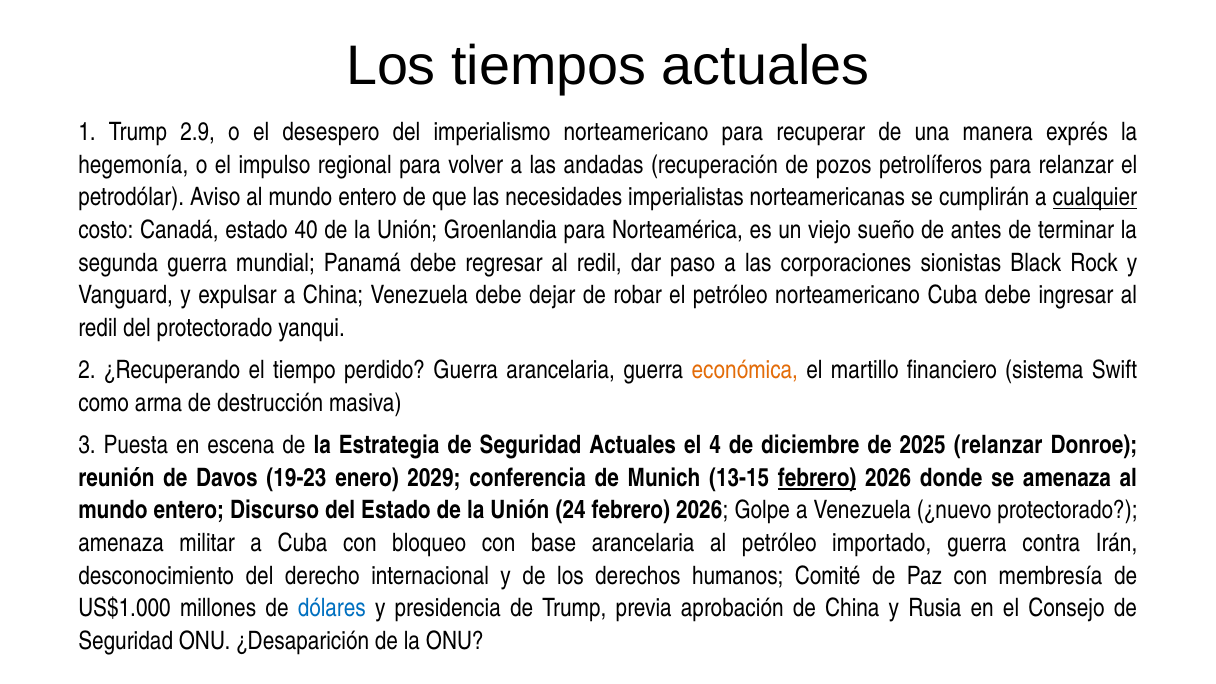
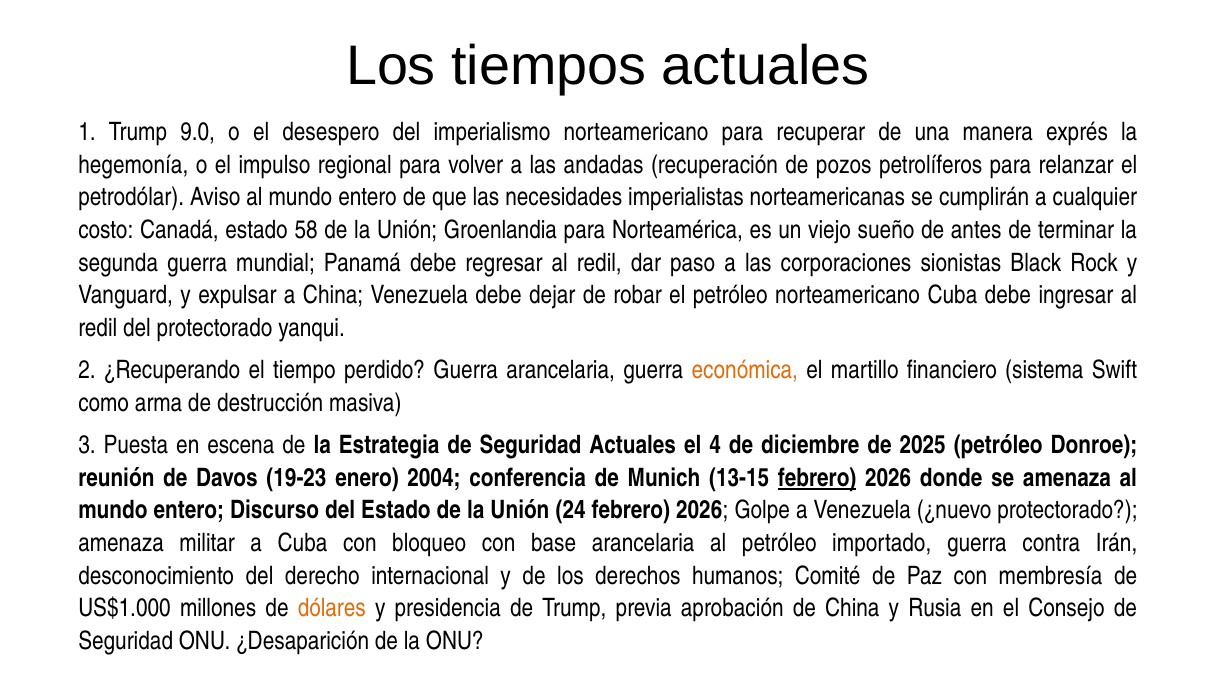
2.9: 2.9 -> 9.0 (198, 133)
cualquier underline: present -> none (1095, 198)
40: 40 -> 58 (306, 230)
2025 relanzar: relanzar -> petróleo (998, 446)
2029: 2029 -> 2004 (434, 478)
dólares colour: blue -> orange (332, 608)
